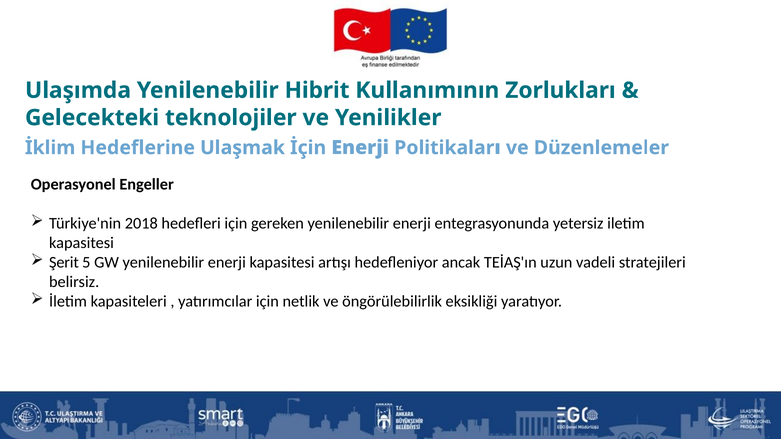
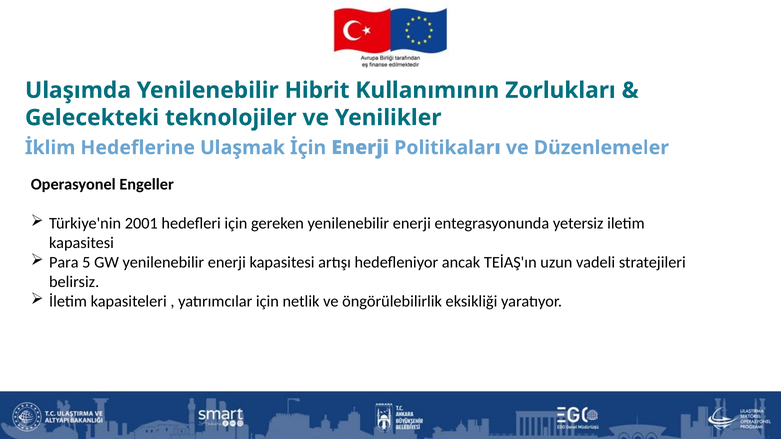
2018: 2018 -> 2001 (141, 224)
Şerit: Şerit -> Para (64, 263)
